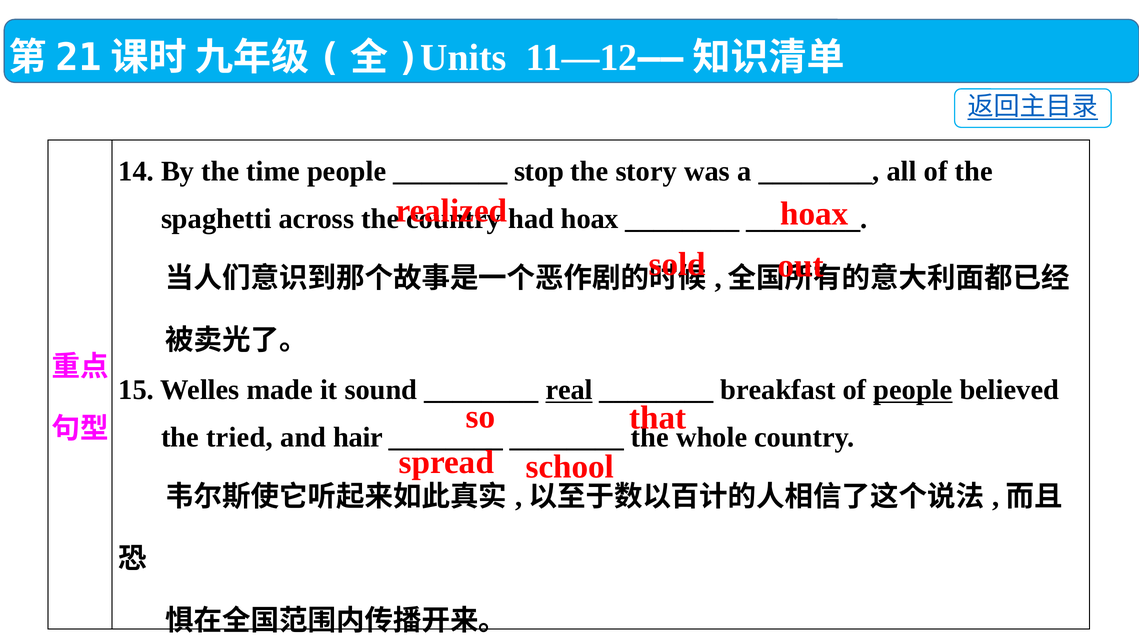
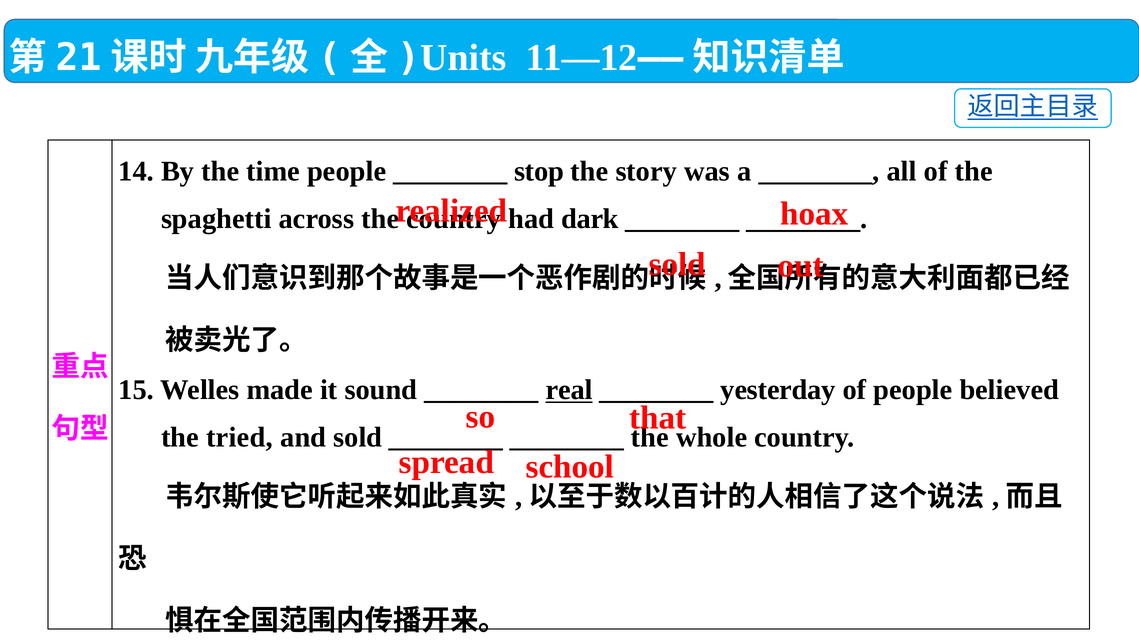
had hoax: hoax -> dark (590, 219)
breakfast: breakfast -> yesterday (778, 390)
people underline: present -> none (913, 390)
and hair: hair -> sold (358, 437)
